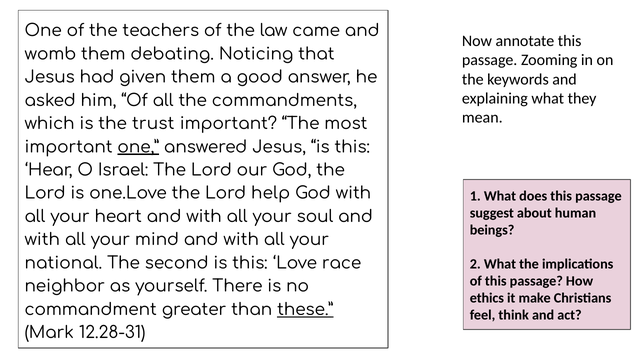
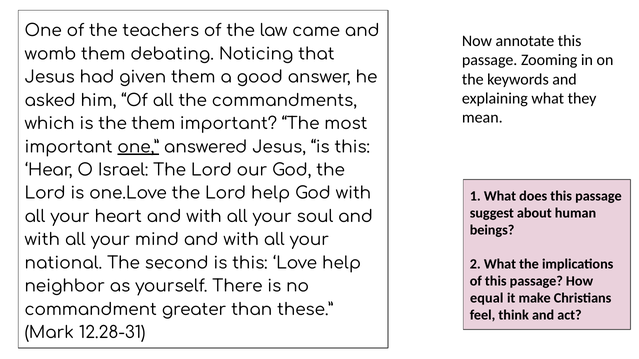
the trust: trust -> them (153, 124)
Love race: race -> help (341, 263)
ethics: ethics -> equal (487, 298)
these underline: present -> none (305, 310)
